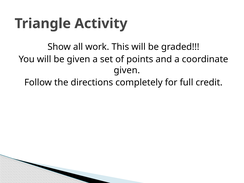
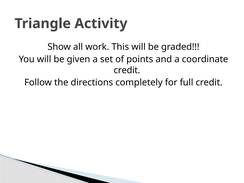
given: given -> credit (127, 70)
